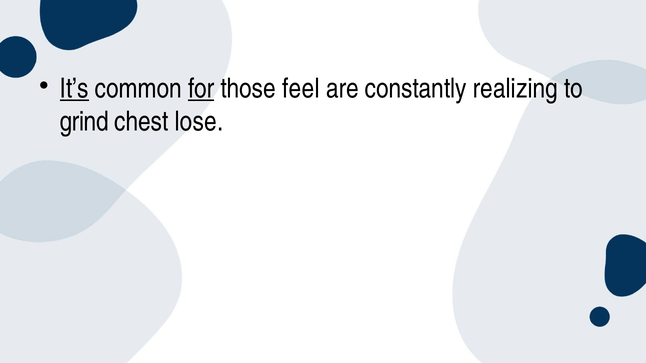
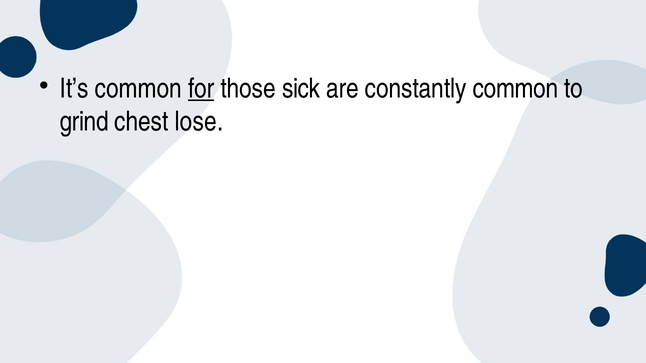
It’s underline: present -> none (74, 89)
feel: feel -> sick (301, 89)
constantly realizing: realizing -> common (516, 89)
